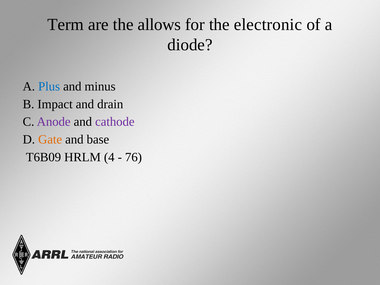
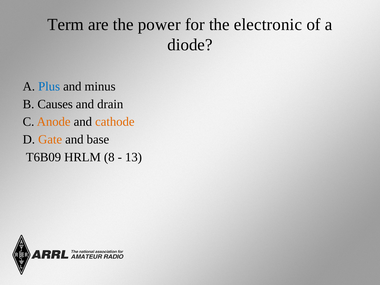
allows: allows -> power (159, 25)
Impact: Impact -> Causes (55, 104)
Anode colour: purple -> orange (54, 122)
cathode colour: purple -> orange (115, 122)
4: 4 -> 8 (109, 157)
76: 76 -> 13 (133, 157)
